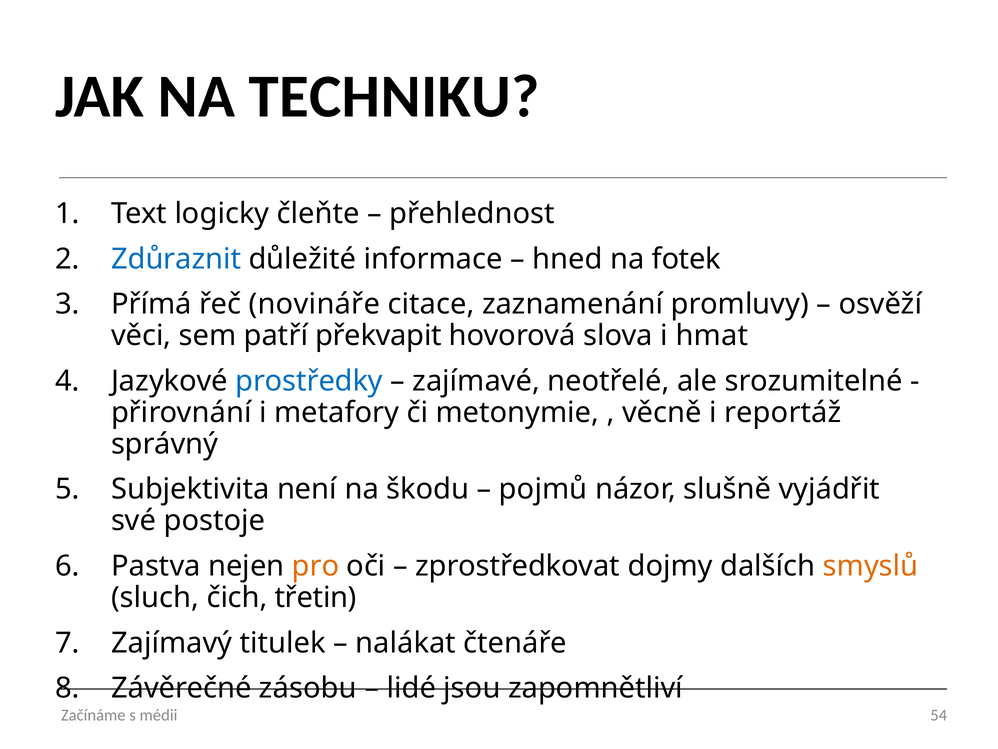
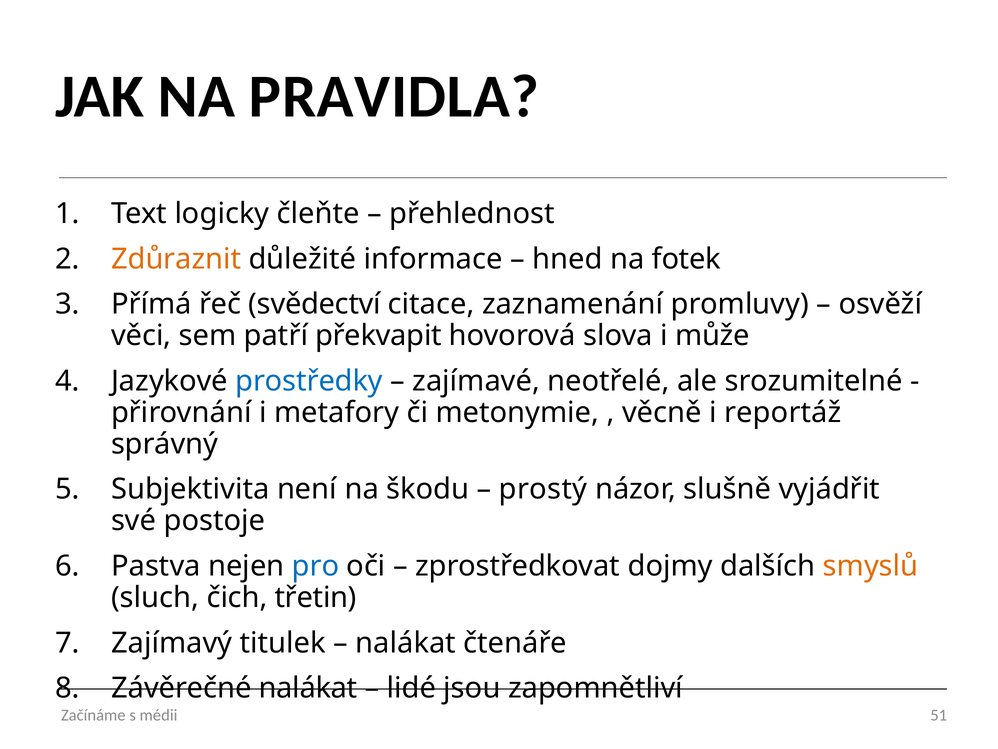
TECHNIKU: TECHNIKU -> PRAVIDLA (394, 96)
Zdůraznit colour: blue -> orange (176, 259)
novináře: novináře -> svědectví (315, 304)
hmat: hmat -> může (712, 336)
pojmů: pojmů -> prostý (543, 489)
pro colour: orange -> blue (316, 566)
Závěrečné zásobu: zásobu -> nalákat (308, 688)
54: 54 -> 51 (939, 715)
